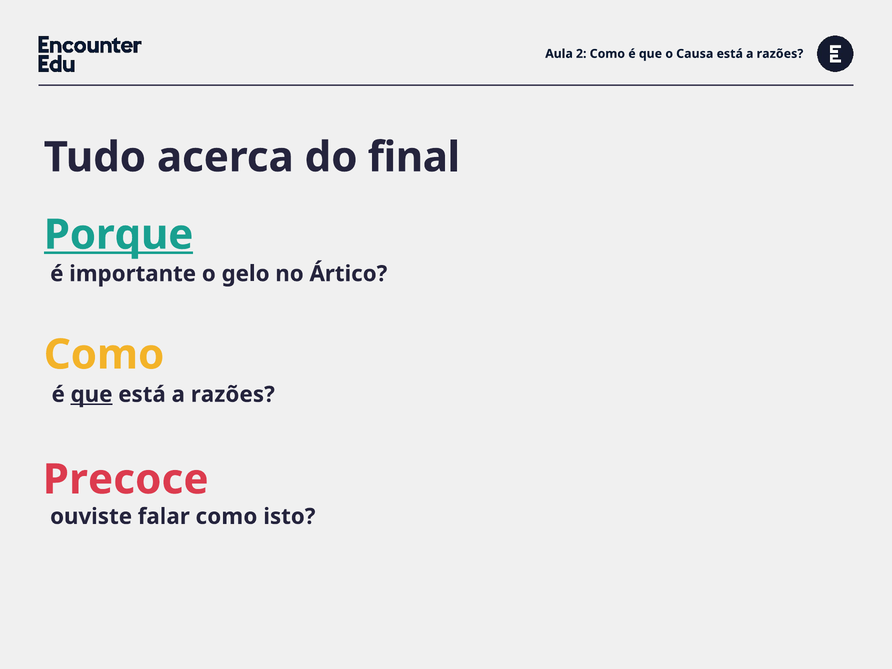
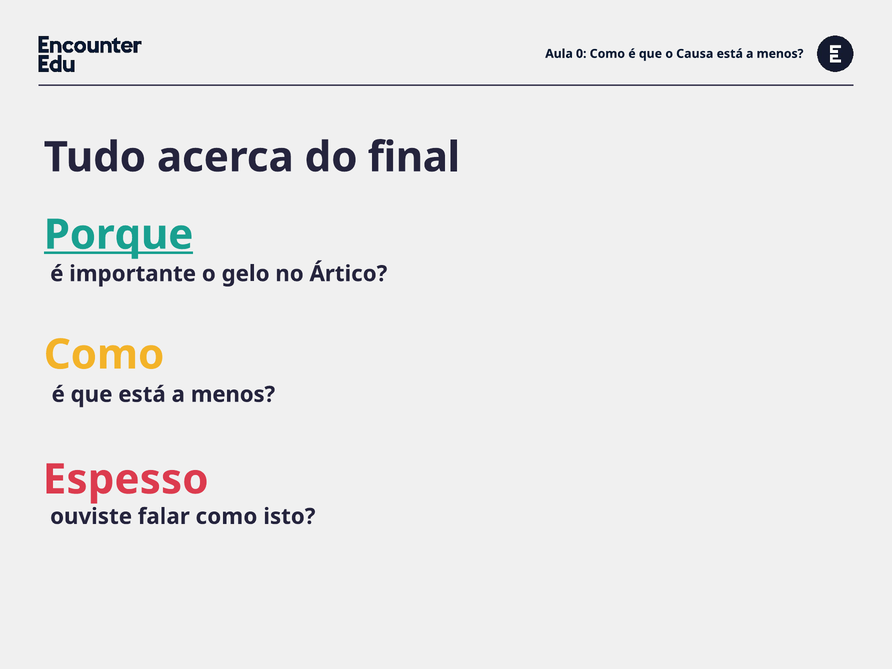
2: 2 -> 0 (581, 54)
razões: razões -> menos (780, 54)
que underline: present -> none (92, 394)
razões: razões -> menos (233, 394)
Precoce: Precoce -> Espesso (126, 480)
